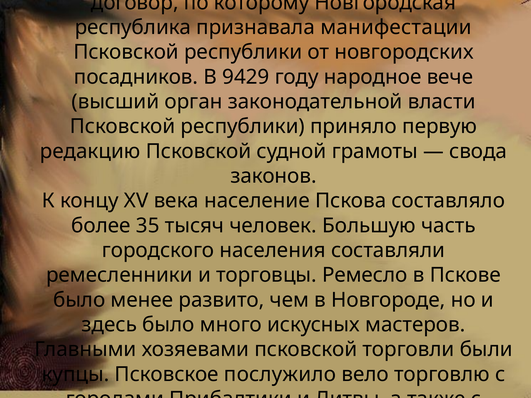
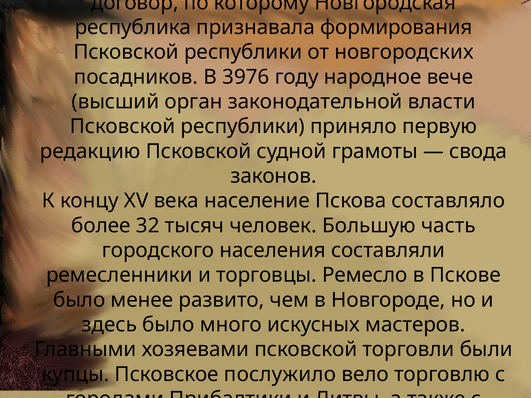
манифестации: манифестации -> формирования (396, 27)
9429: 9429 -> 3976 (246, 77)
35: 35 -> 32 (148, 226)
